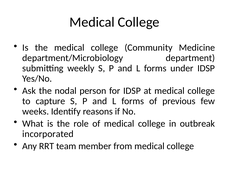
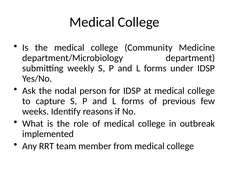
incorporated: incorporated -> implemented (48, 134)
